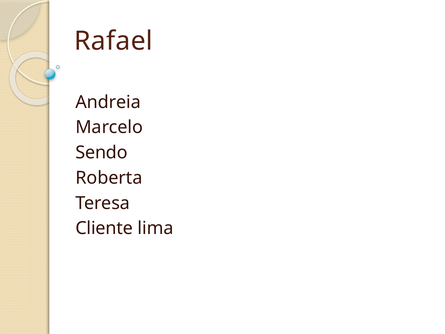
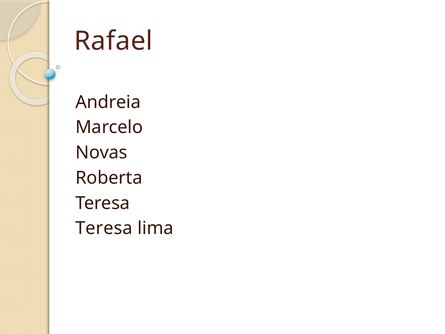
Sendo: Sendo -> Novas (101, 152)
Cliente: Cliente -> Teresa (104, 228)
